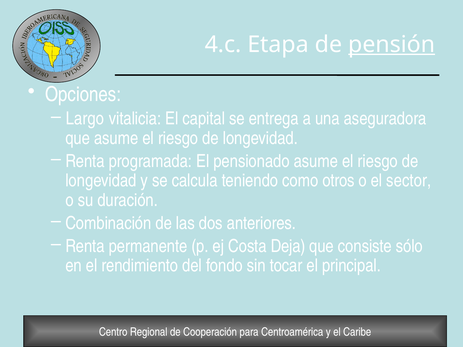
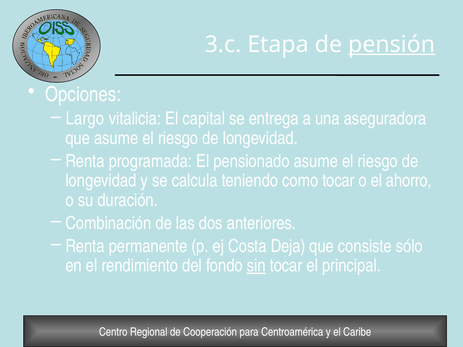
4.c: 4.c -> 3.c (223, 44)
como otros: otros -> tocar (338, 181)
sector: sector -> ahorro (409, 181)
sin underline: none -> present (256, 266)
